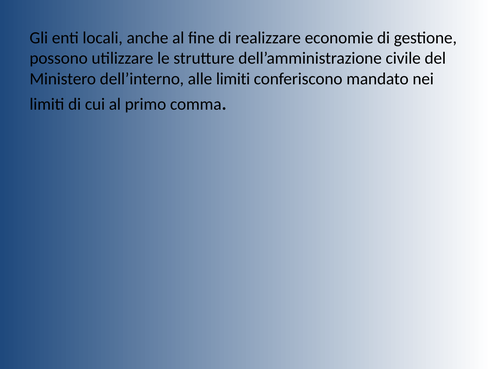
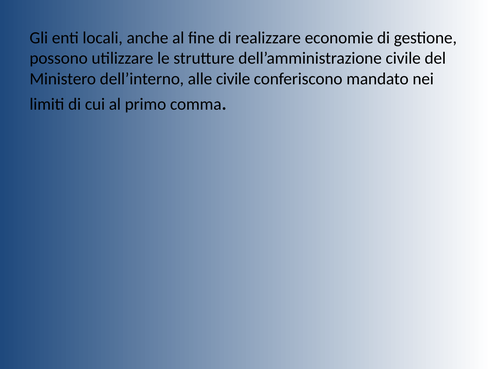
alle limiti: limiti -> civile (233, 79)
